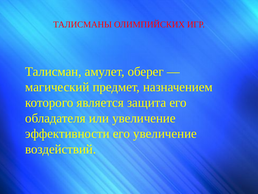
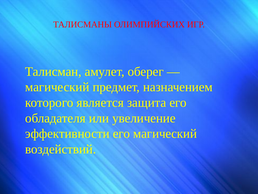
его увеличение: увеличение -> магический (165, 133)
